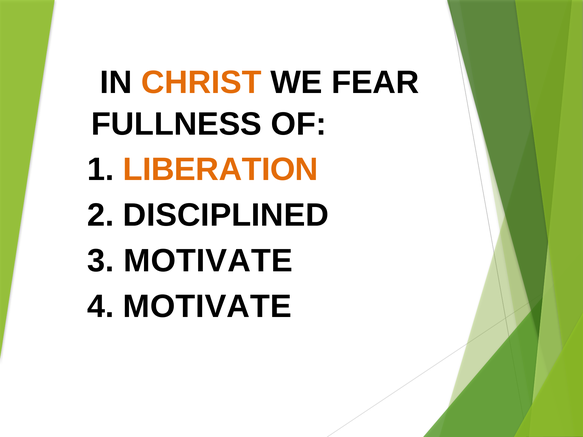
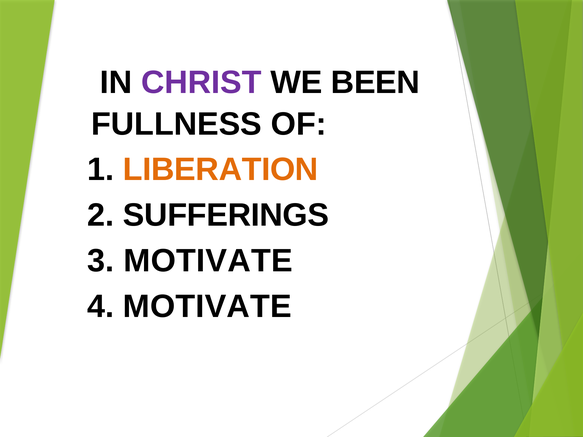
CHRIST colour: orange -> purple (201, 83)
FEAR: FEAR -> BEEN (375, 83)
DISCIPLINED: DISCIPLINED -> SUFFERINGS (226, 215)
